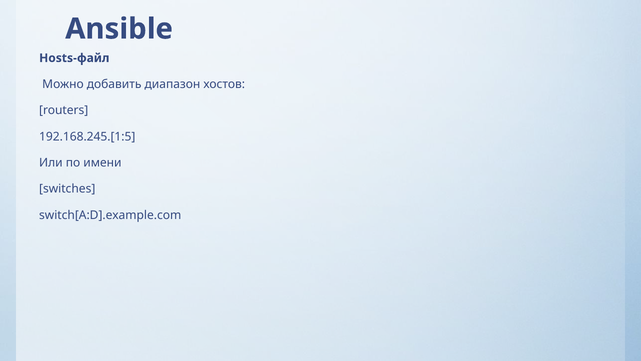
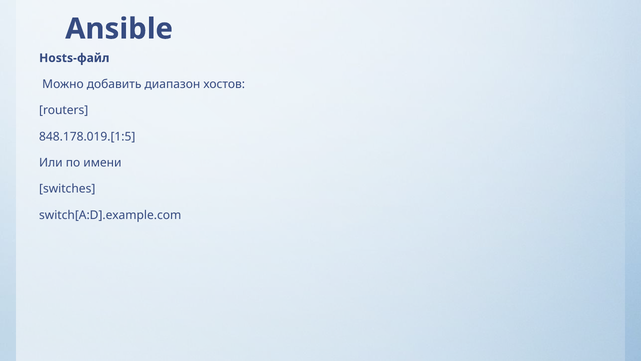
192.168.245.[1:5: 192.168.245.[1:5 -> 848.178.019.[1:5 (87, 136)
